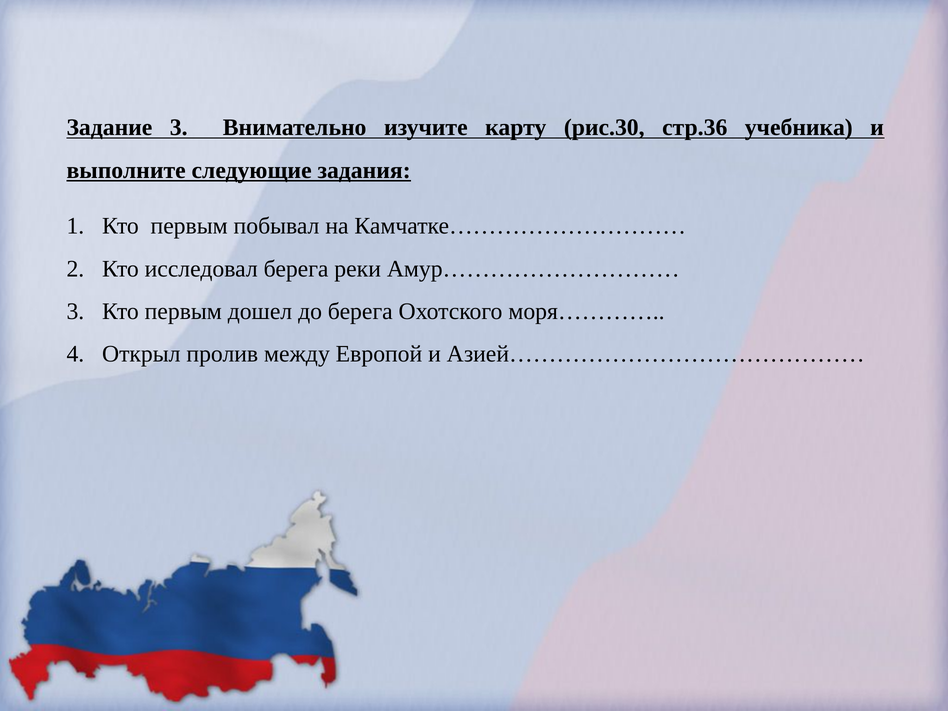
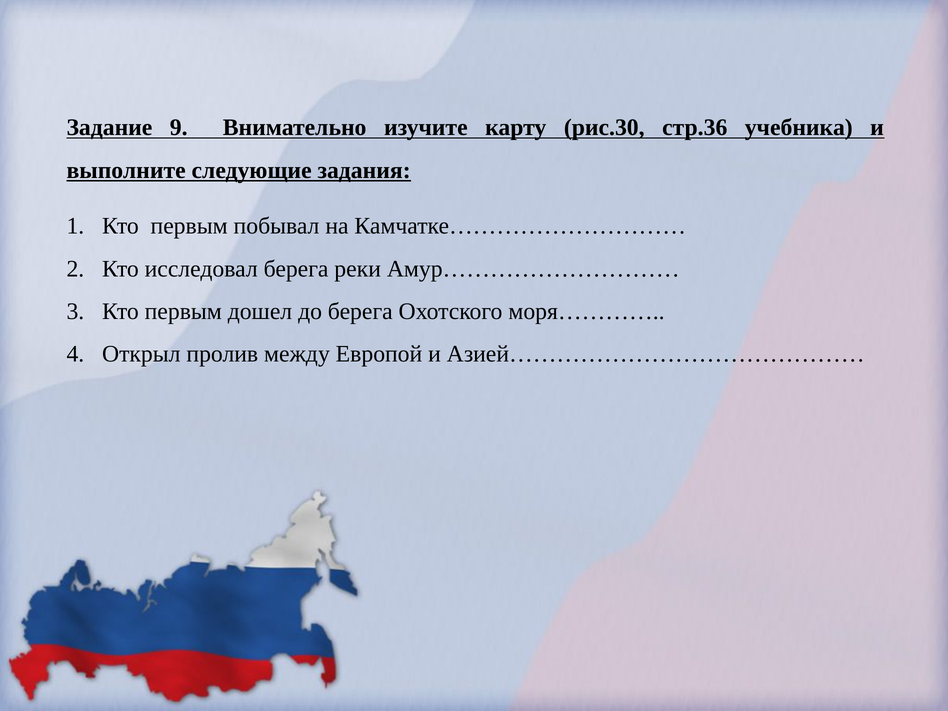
Задание 3: 3 -> 9 (179, 128)
